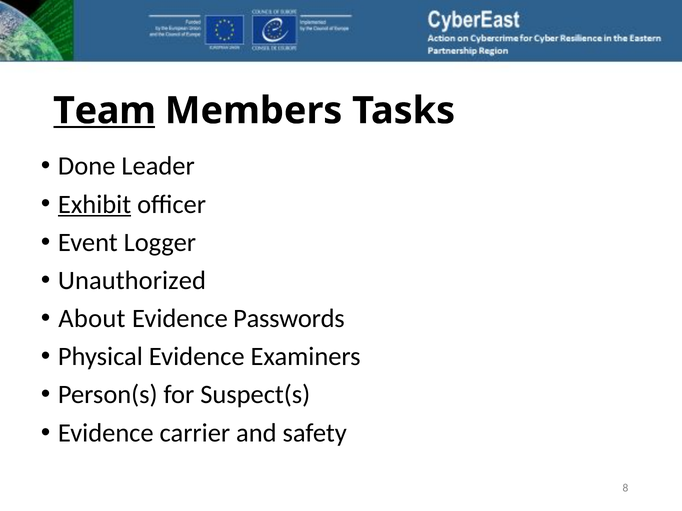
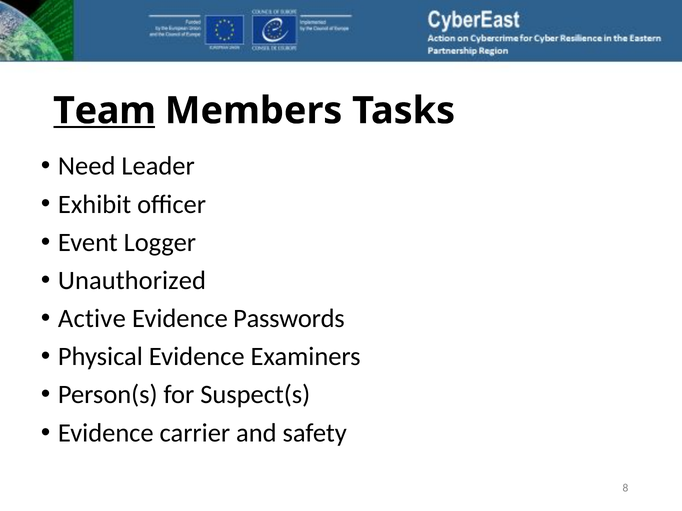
Done: Done -> Need (87, 166)
Exhibit underline: present -> none (95, 204)
About: About -> Active (92, 319)
